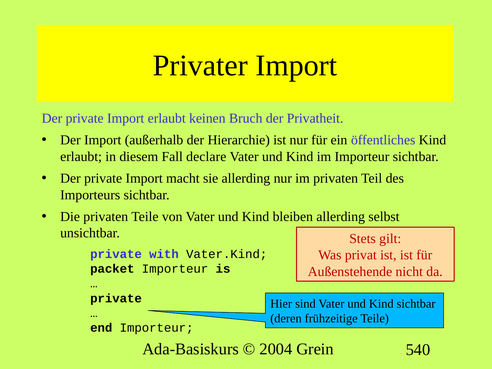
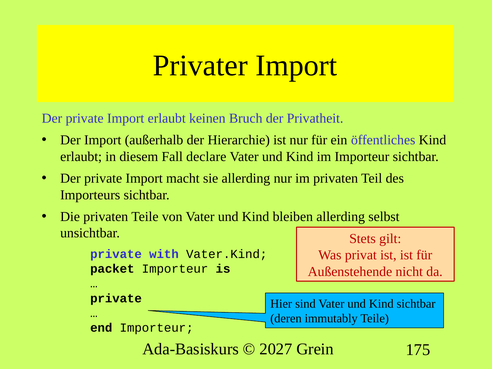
frühzeitige: frühzeitige -> immutably (331, 318)
2004: 2004 -> 2027 (276, 349)
540: 540 -> 175 (418, 350)
